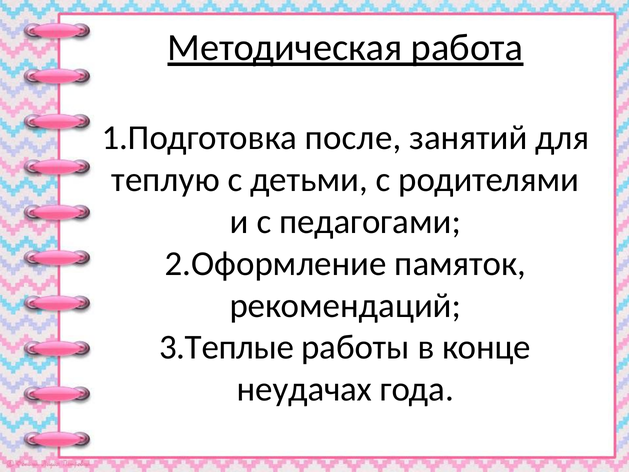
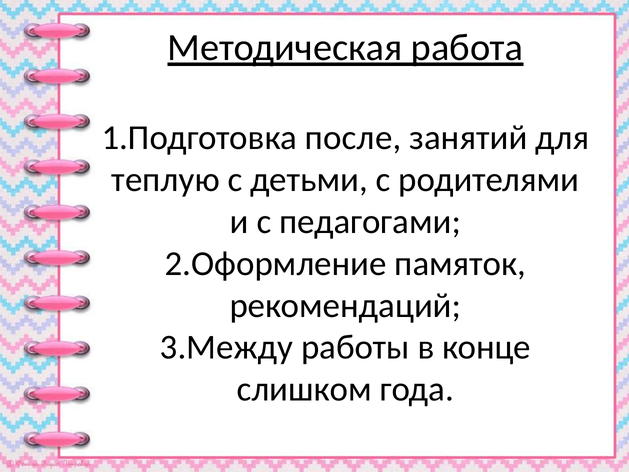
3.Теплые: 3.Теплые -> 3.Между (226, 347)
неудачах: неудачах -> слишком (304, 389)
